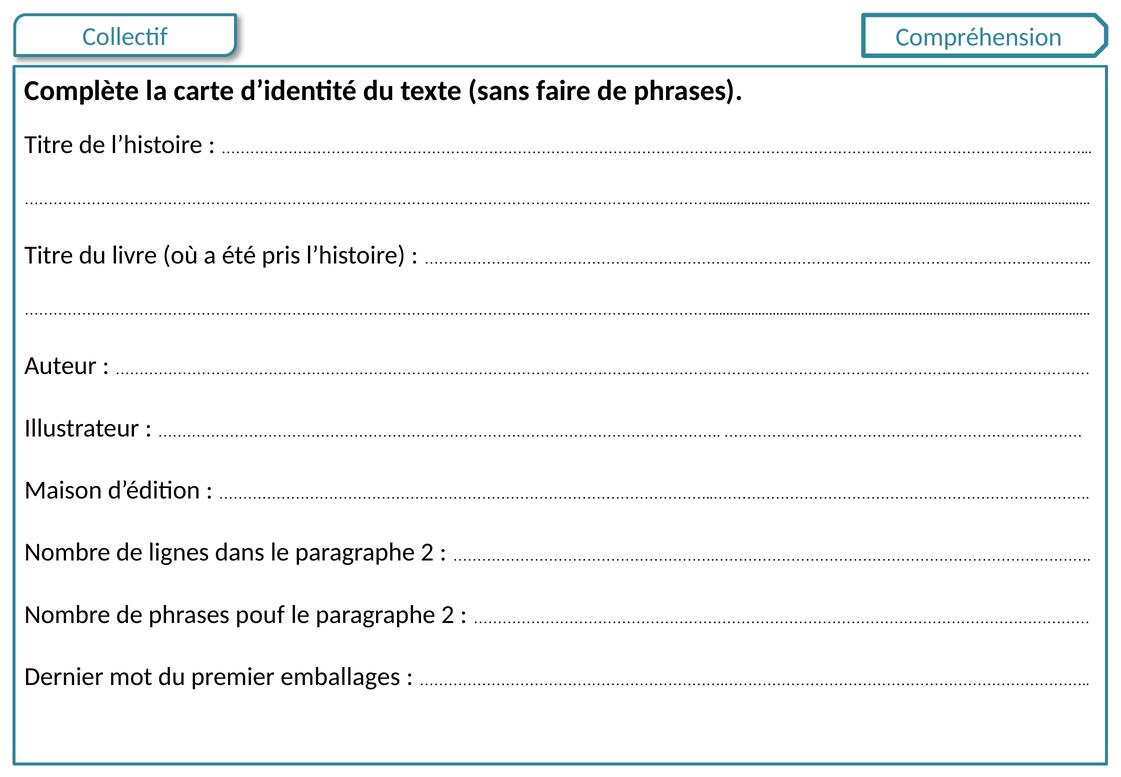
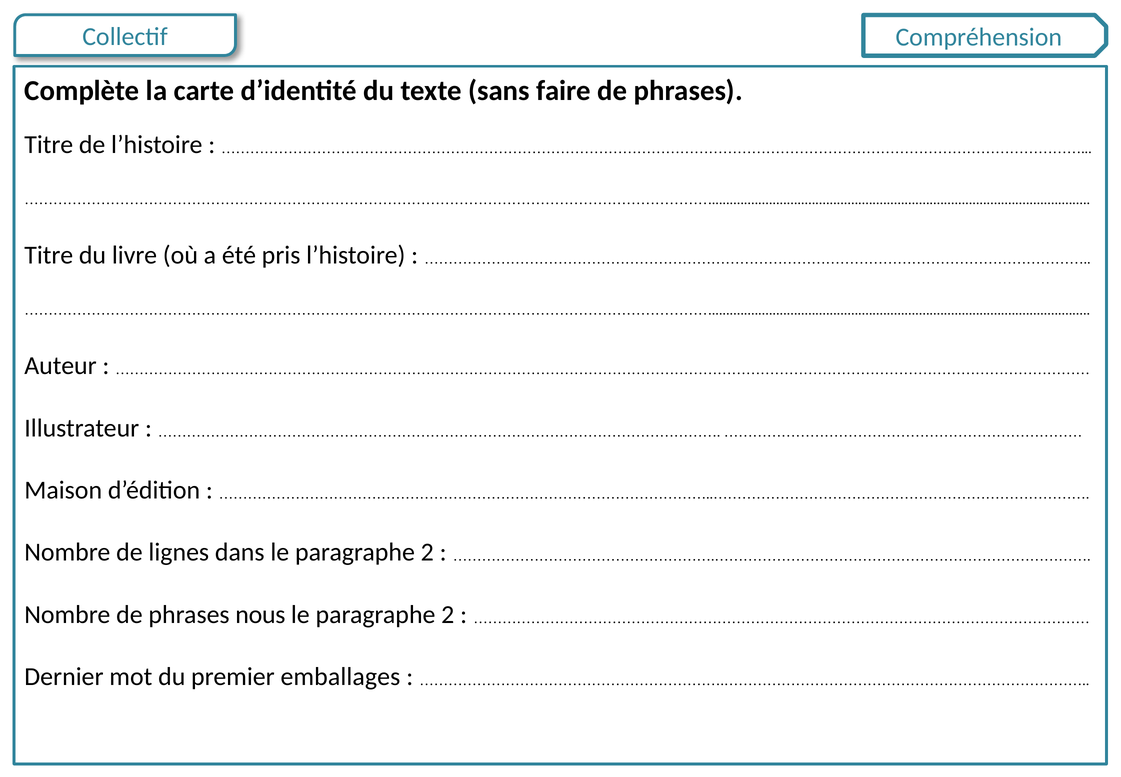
pouf: pouf -> nous (260, 614)
